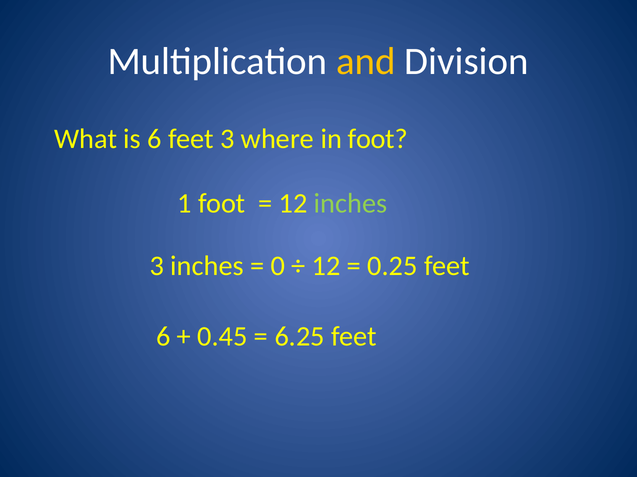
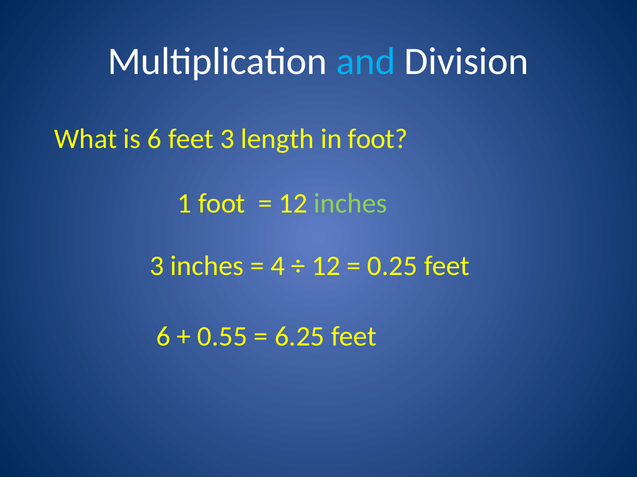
and colour: yellow -> light blue (366, 62)
where: where -> length (277, 139)
0: 0 -> 4 (278, 267)
0.45: 0.45 -> 0.55 (223, 337)
